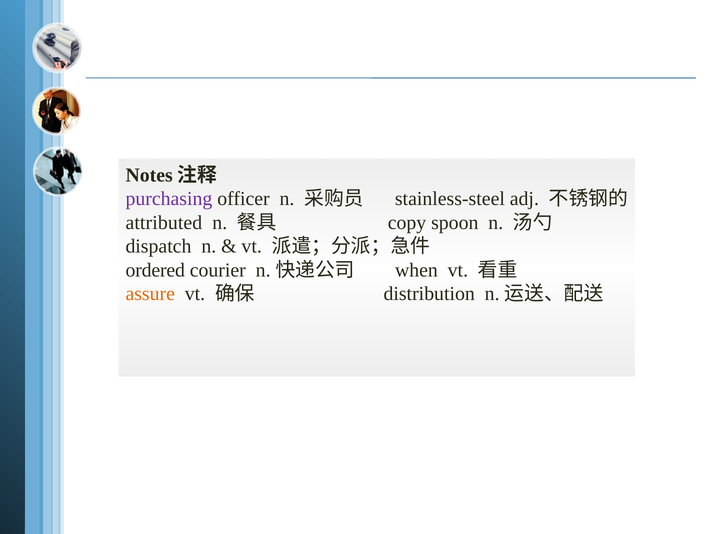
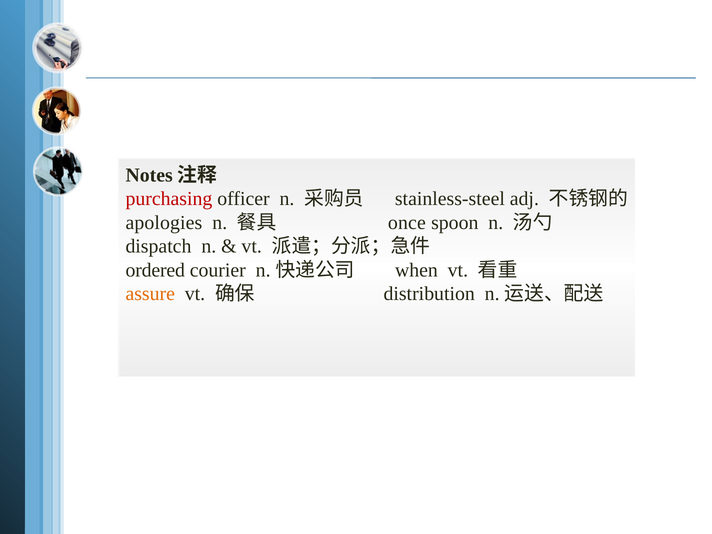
purchasing colour: purple -> red (169, 199)
attributed: attributed -> apologies (164, 223)
copy: copy -> once (407, 223)
